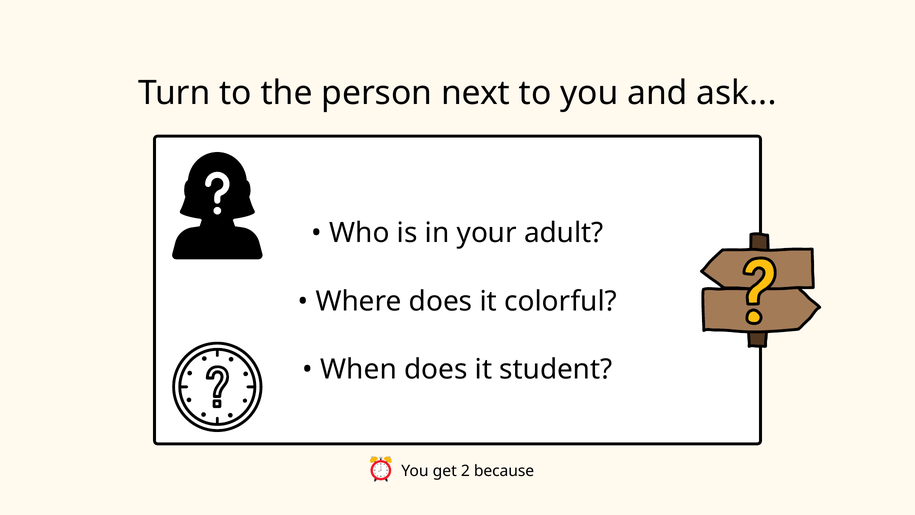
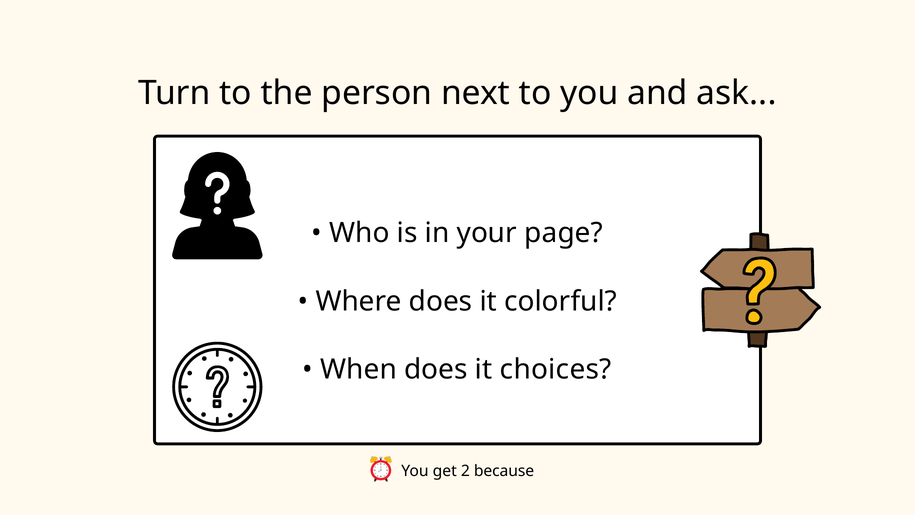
adult: adult -> page (564, 233)
student: student -> choices (556, 369)
